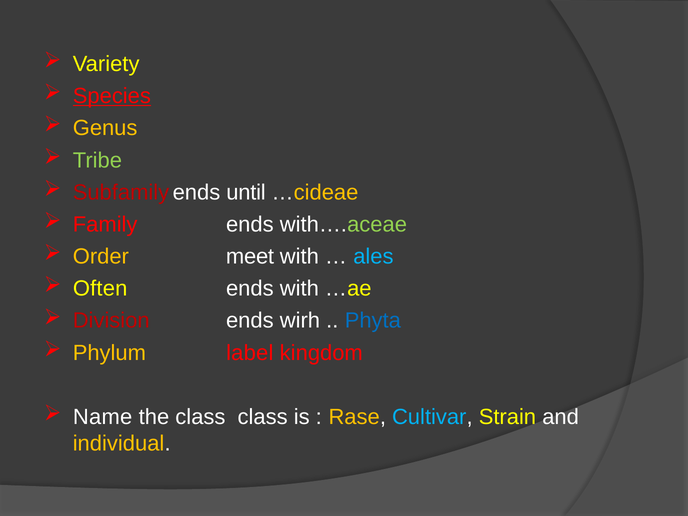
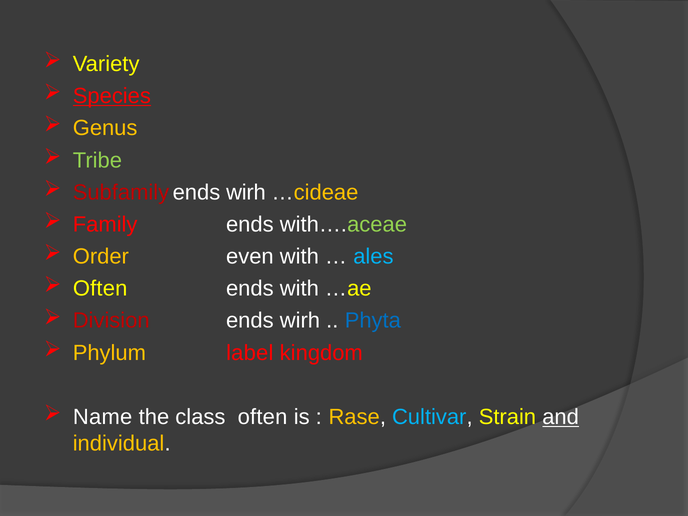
until: until -> wirh (246, 192)
meet: meet -> even (250, 257)
class class: class -> often (263, 417)
and underline: none -> present (561, 417)
